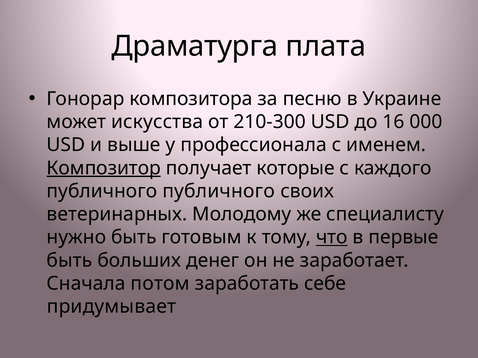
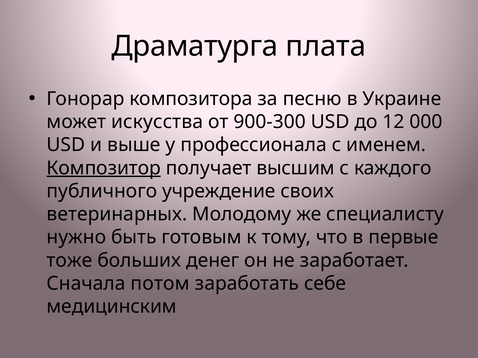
210-300: 210-300 -> 900-300 (270, 122)
16: 16 -> 12 (394, 122)
которые: которые -> высшим (296, 168)
публичного публичного: публичного -> учреждение (219, 191)
что underline: present -> none (332, 238)
быть: быть -> тоже (69, 261)
придумывает: придумывает -> медицинским (112, 307)
